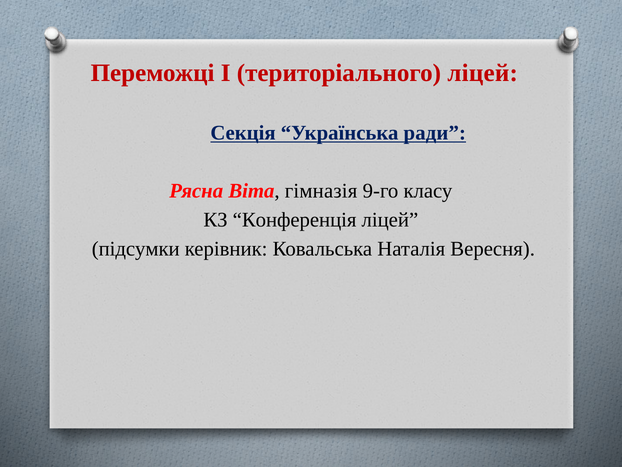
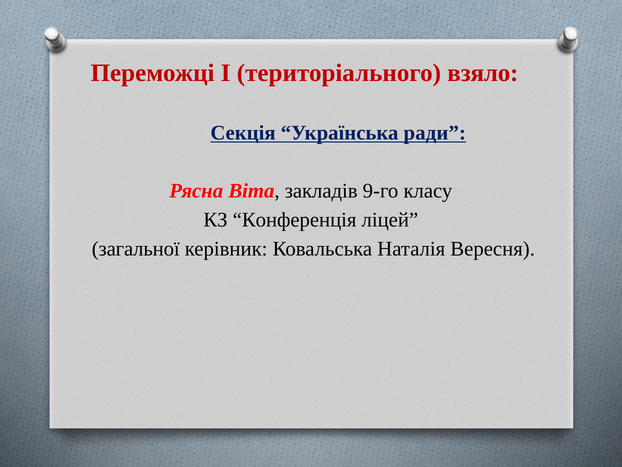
територіального ліцей: ліцей -> взяло (483, 73)
гімназія: гімназія -> закладів (321, 191)
підсумки: підсумки -> загальної (136, 249)
